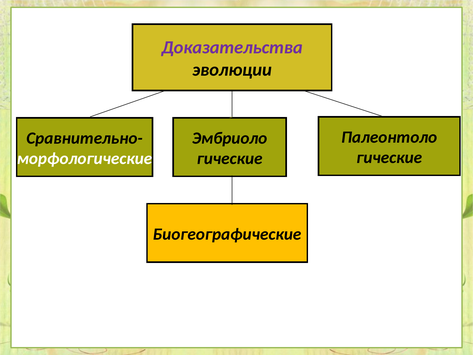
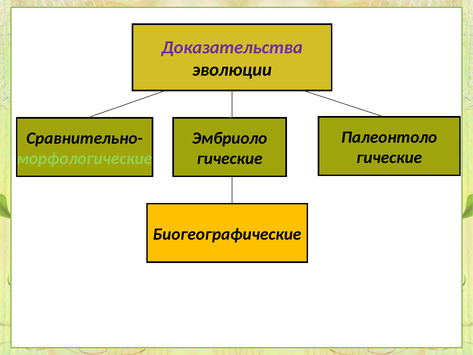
морфологические colour: white -> light green (85, 158)
